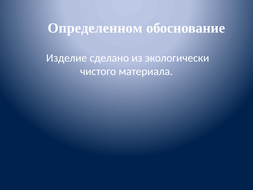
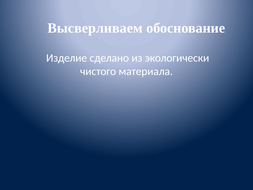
Определенном: Определенном -> Высверливаем (95, 28)
